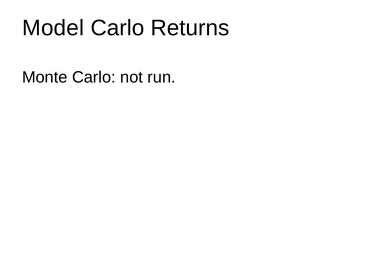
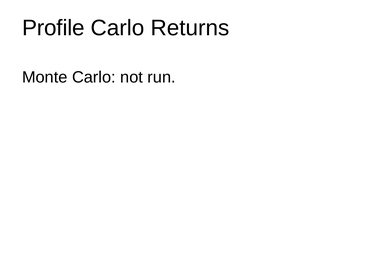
Model: Model -> Profile (53, 28)
